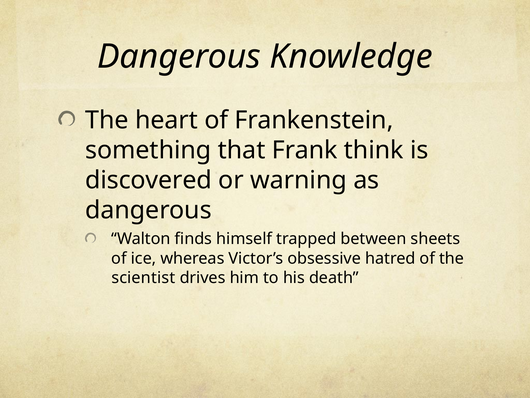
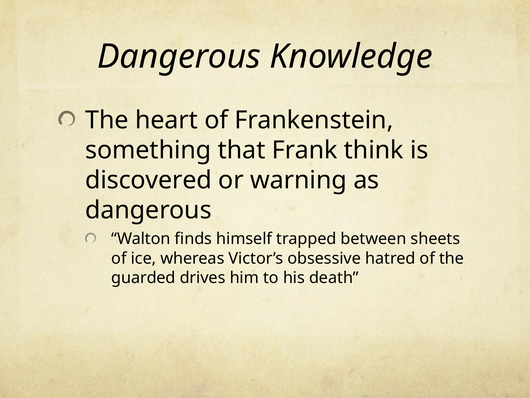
scientist: scientist -> guarded (143, 277)
